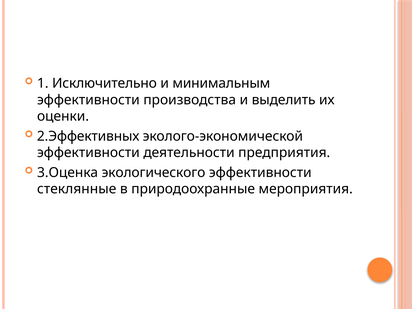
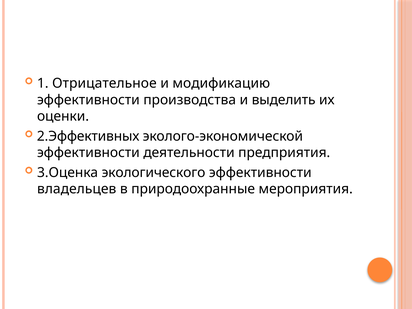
Исключительно: Исключительно -> Отрицательное (104, 83)
минимальным: минимальным -> модификацию (221, 83)
стеклянные: стеклянные -> владельцев (77, 189)
